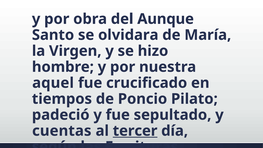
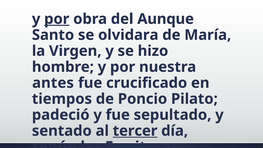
por underline: none -> present (57, 19)
aquel: aquel -> antes (53, 83)
cuentas: cuentas -> sentado (62, 131)
